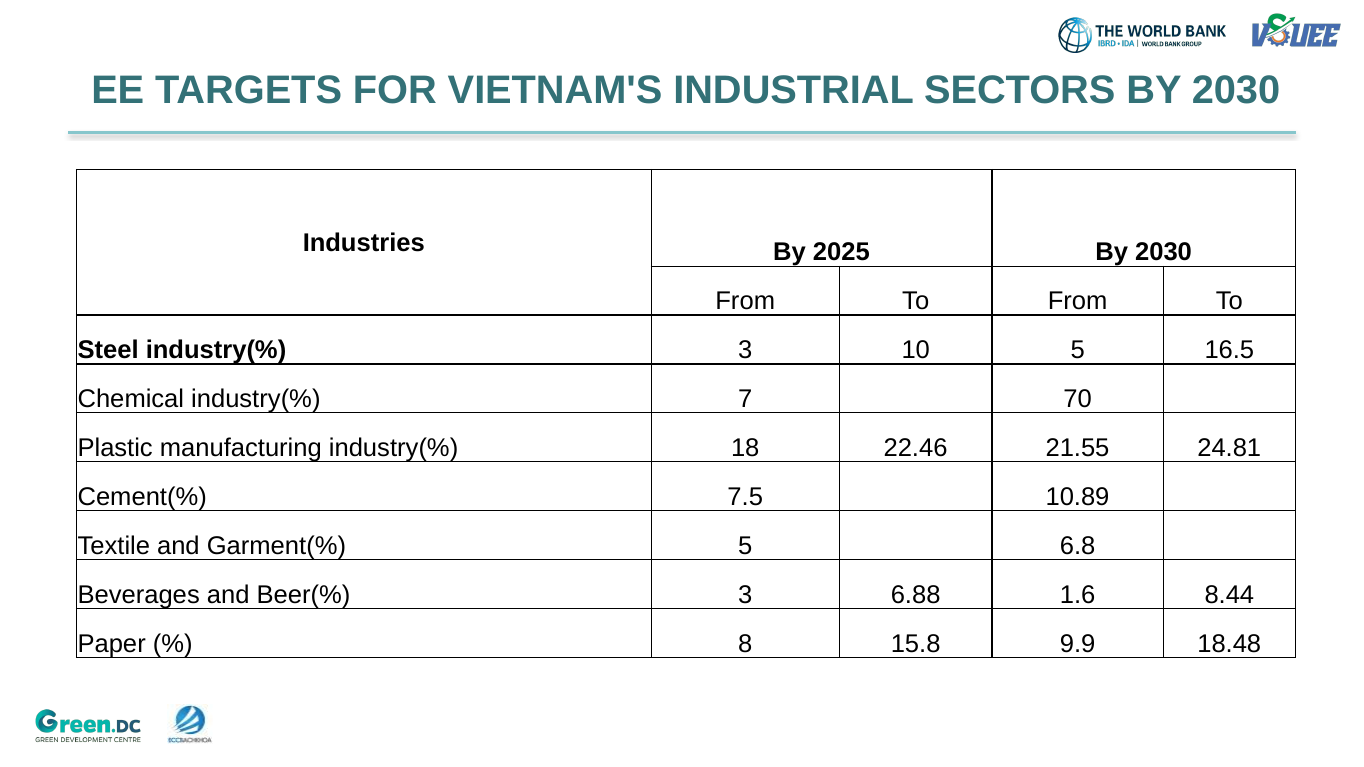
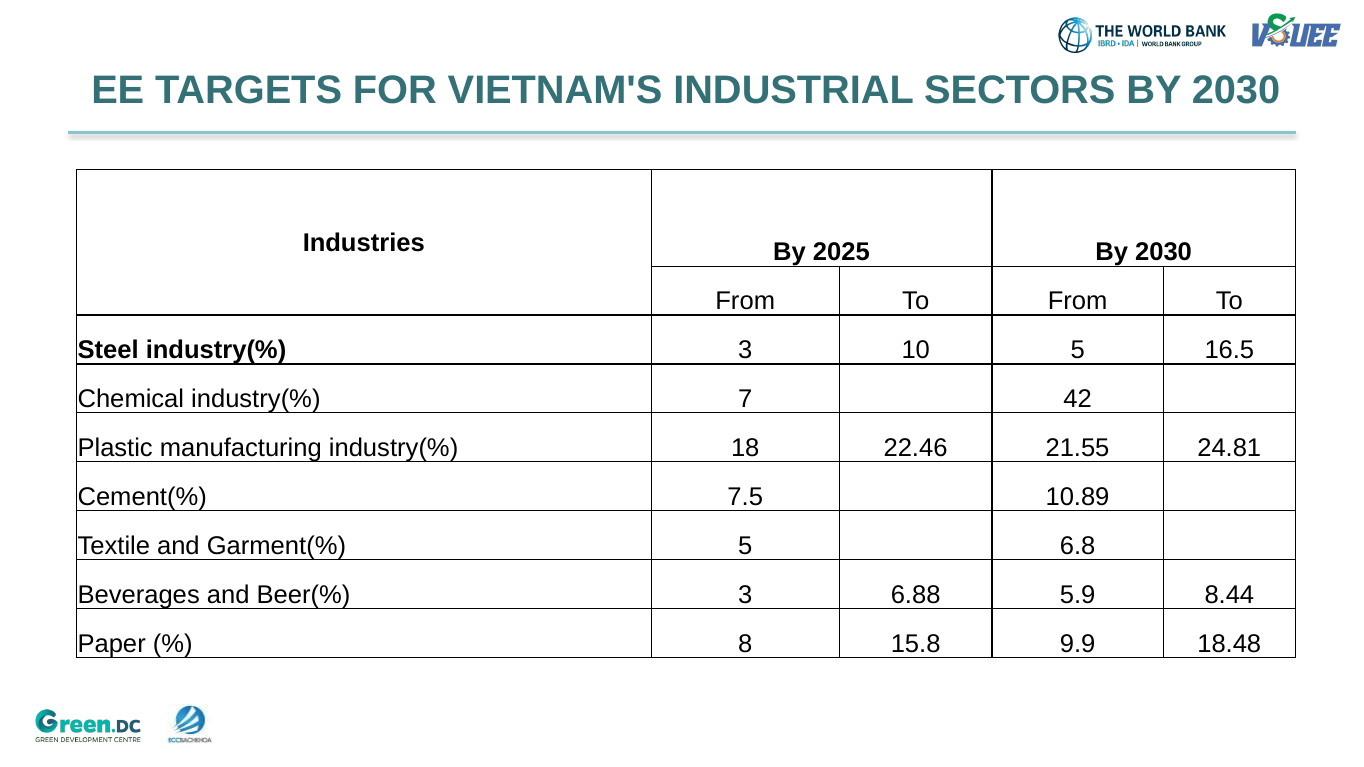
70: 70 -> 42 (1078, 399)
1.6: 1.6 -> 5.9 (1078, 595)
